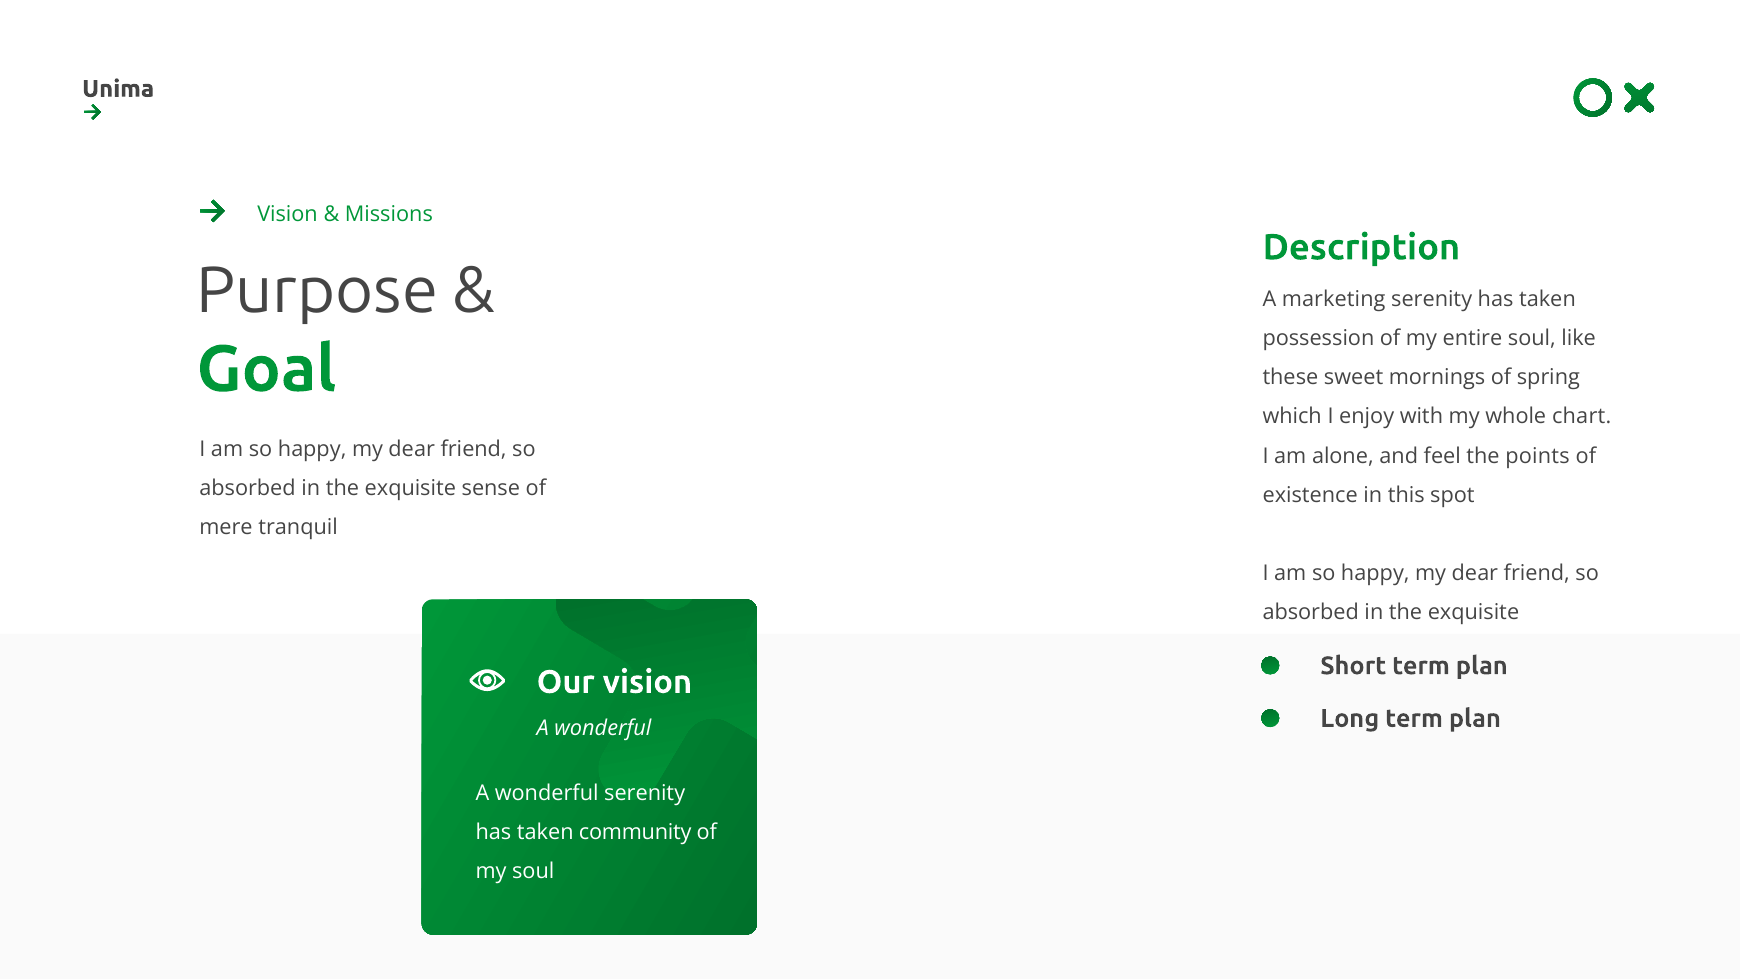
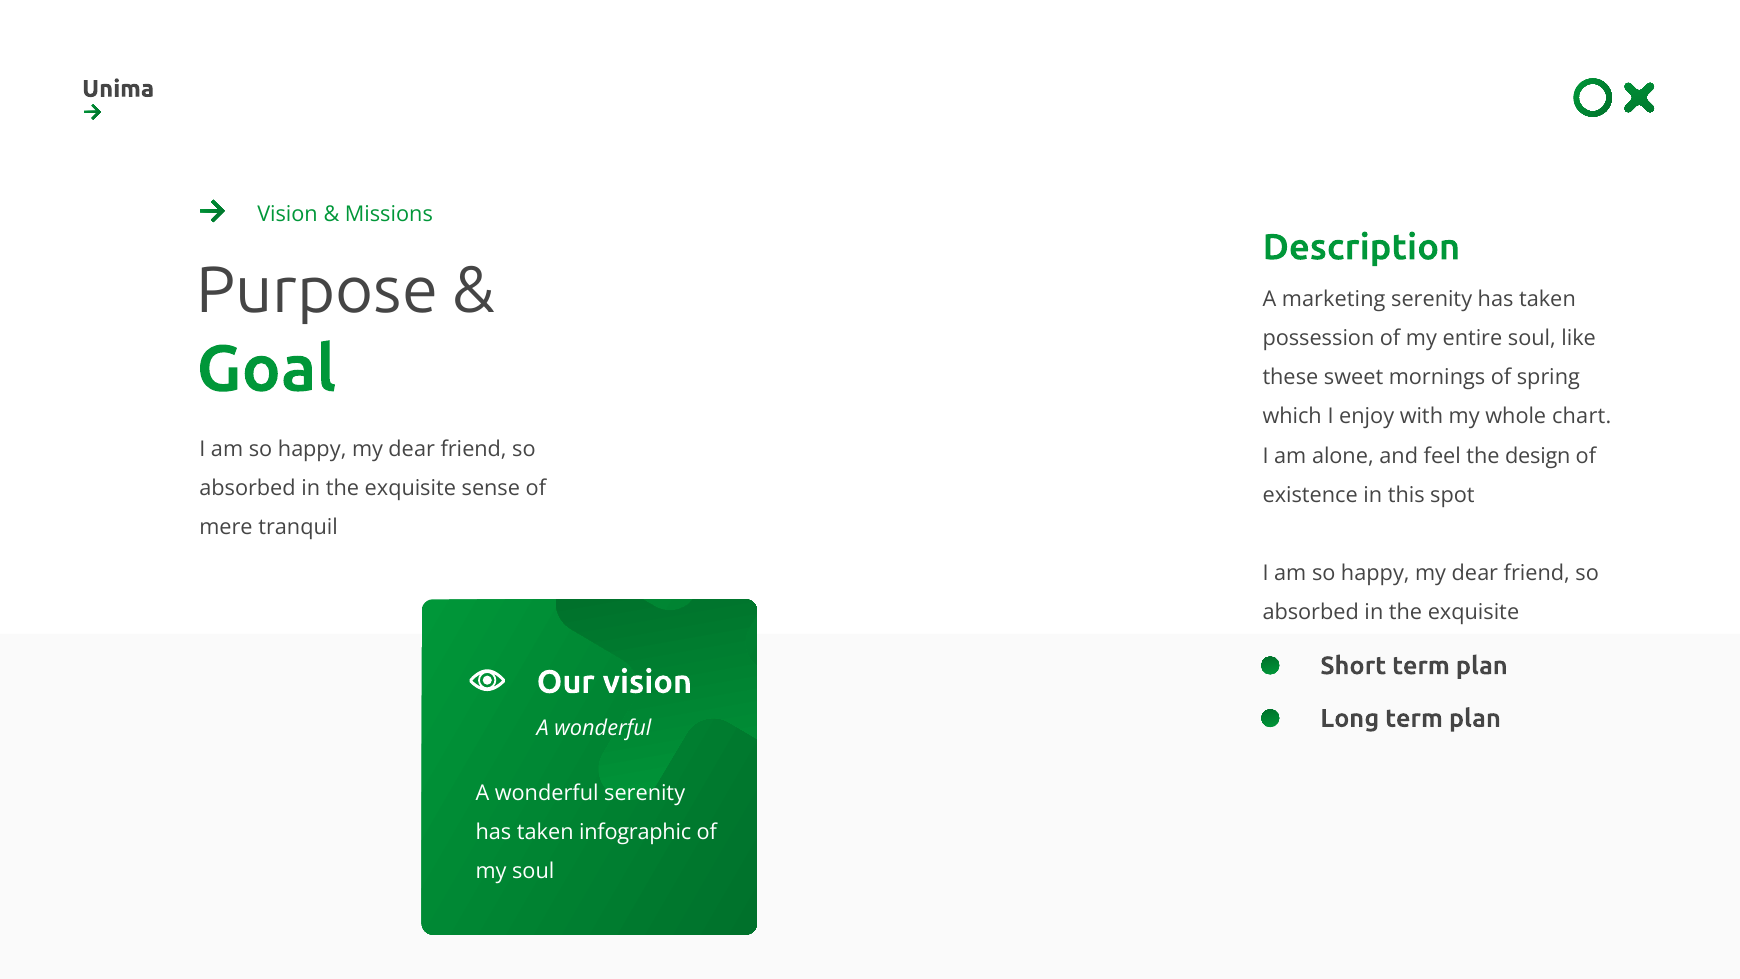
points: points -> design (1538, 456)
community: community -> infographic (635, 832)
